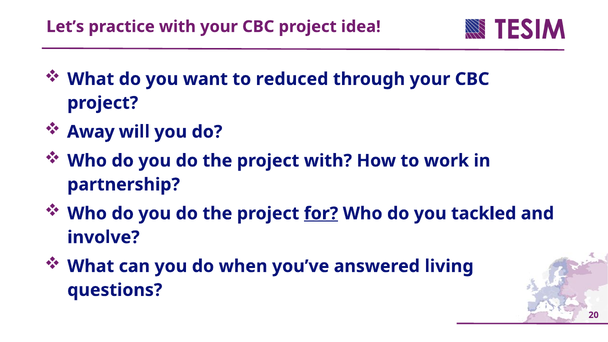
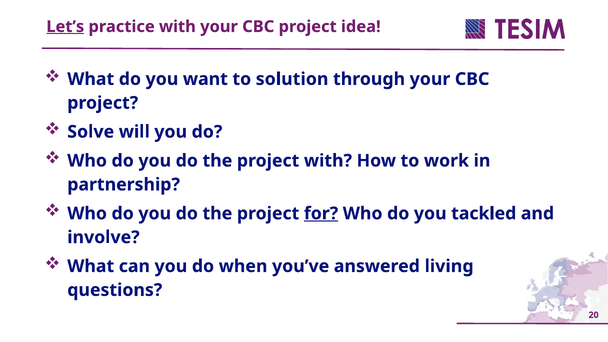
Let’s underline: none -> present (65, 27)
reduced: reduced -> solution (292, 79)
Away: Away -> Solve (91, 132)
